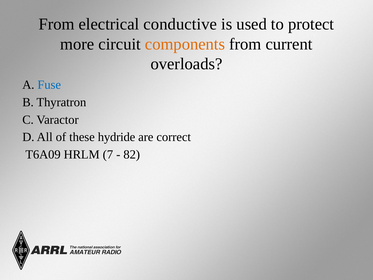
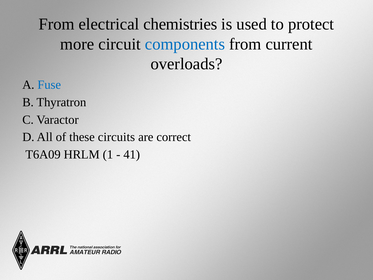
conductive: conductive -> chemistries (180, 24)
components colour: orange -> blue (185, 44)
hydride: hydride -> circuits (116, 137)
7: 7 -> 1 (108, 154)
82: 82 -> 41 (132, 154)
